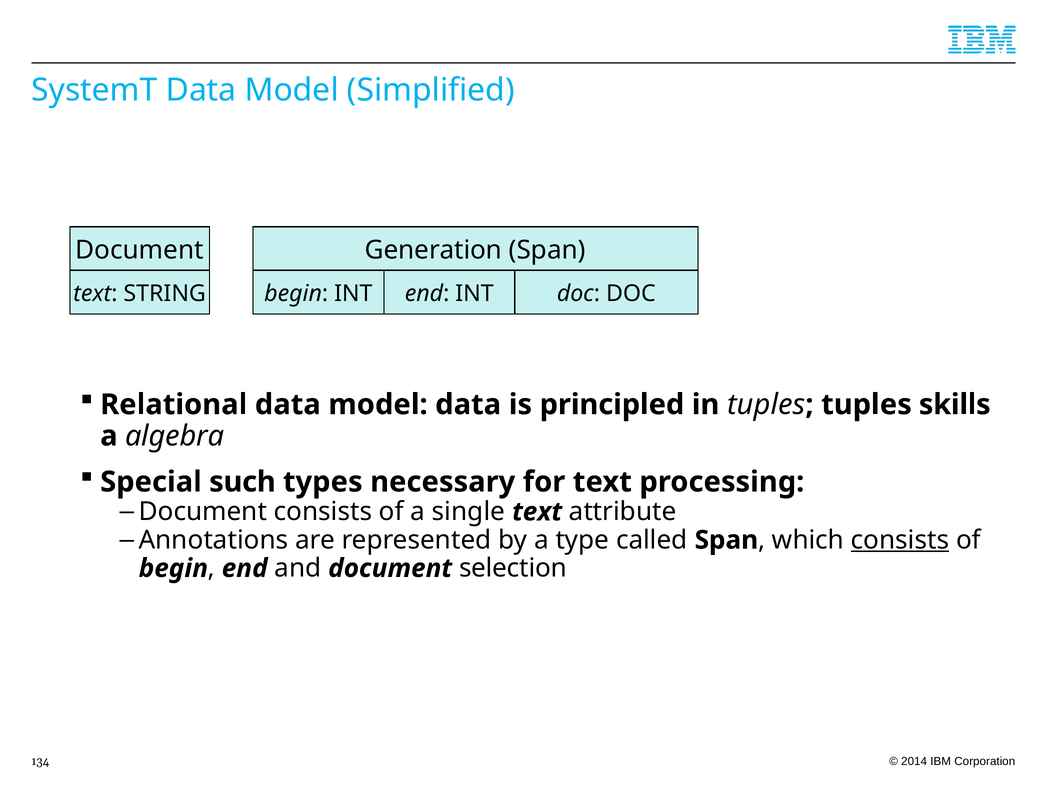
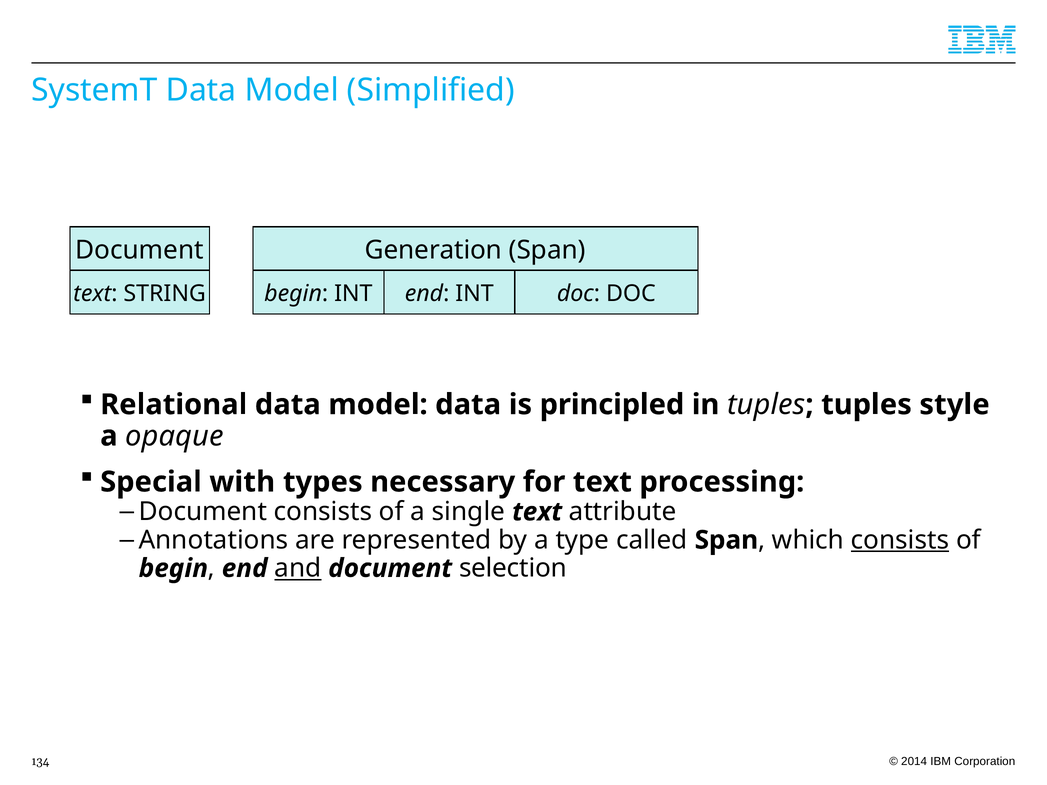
skills: skills -> style (955, 405)
algebra: algebra -> opaque (175, 436)
such: such -> with (242, 482)
and underline: none -> present (298, 568)
